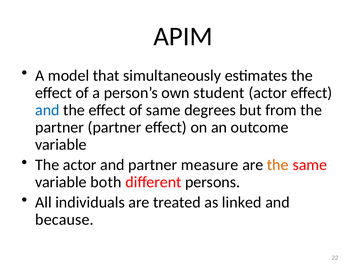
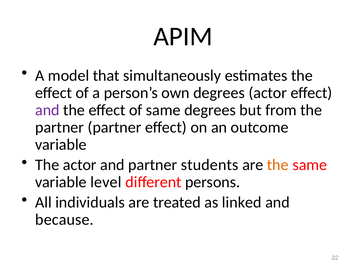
own student: student -> degrees (219, 93)
and colour: blue -> purple (47, 110)
measure: measure -> students (210, 165)
both: both -> level (106, 182)
